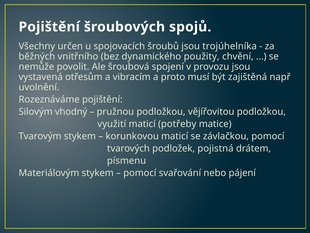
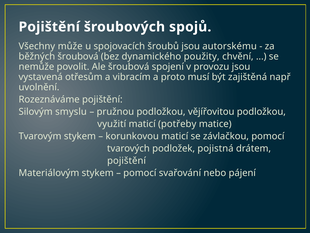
určen: určen -> může (70, 46)
trojúhelníka: trojúhelníka -> autorskému (230, 46)
běžných vnitřního: vnitřního -> šroubová (78, 56)
vhodný: vhodný -> smyslu (71, 111)
písmenu: písmenu -> pojištění (127, 160)
